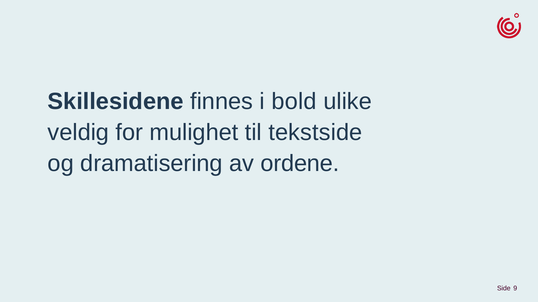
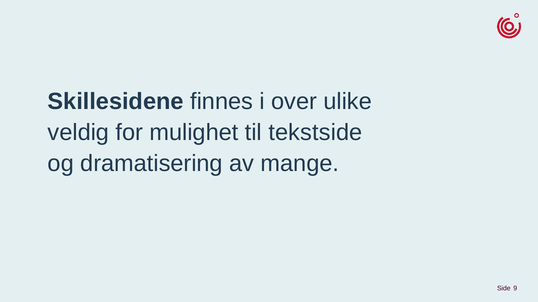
bold: bold -> over (294, 102)
ordene: ordene -> mange (300, 164)
